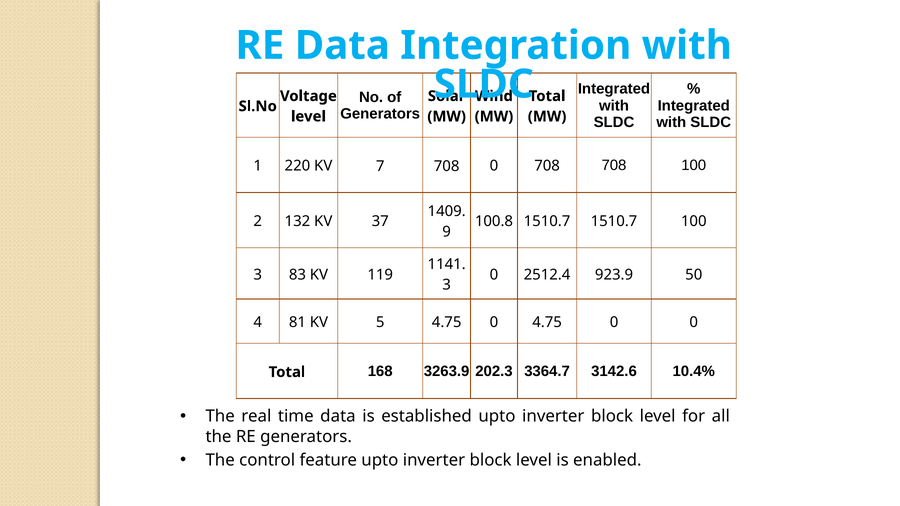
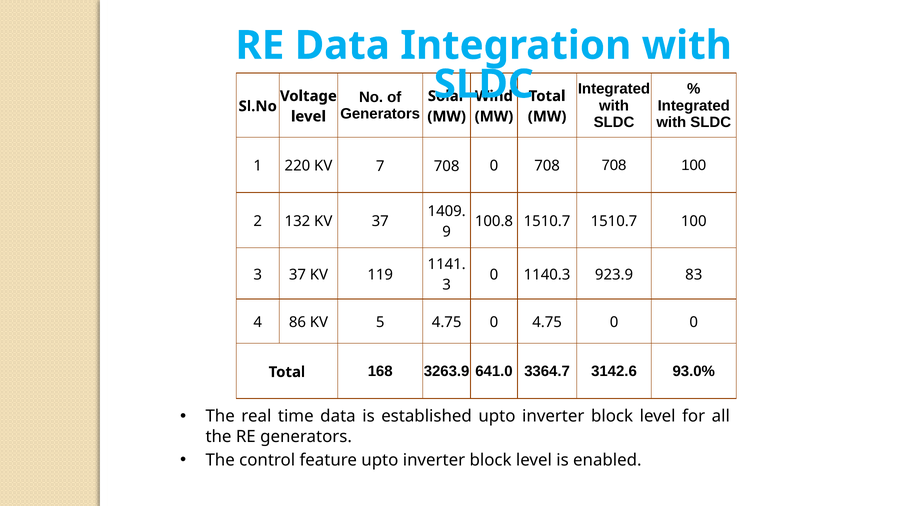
3 83: 83 -> 37 (297, 275)
2512.4: 2512.4 -> 1140.3 (547, 275)
50: 50 -> 83 (694, 275)
81: 81 -> 86 (297, 322)
202.3: 202.3 -> 641.0 (494, 372)
10.4%: 10.4% -> 93.0% (694, 372)
